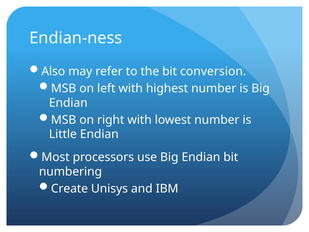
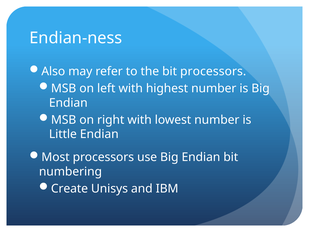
bit conversion: conversion -> processors (213, 71)
